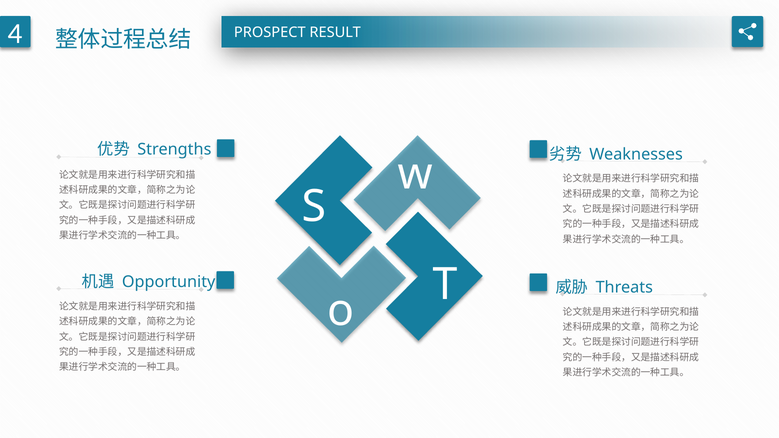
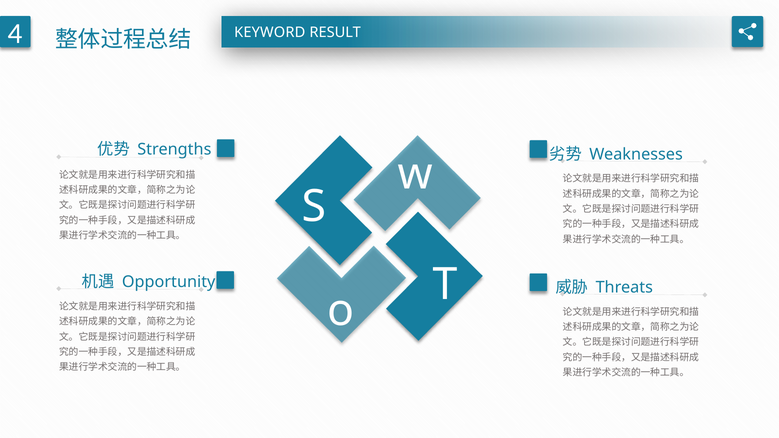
PROSPECT: PROSPECT -> KEYWORD (270, 33)
